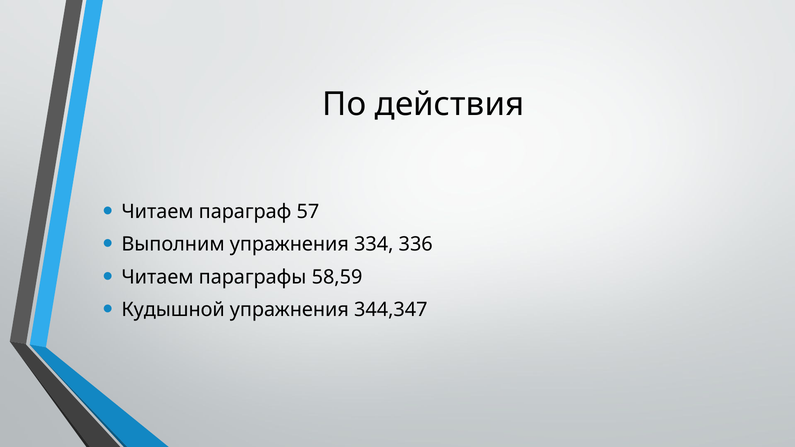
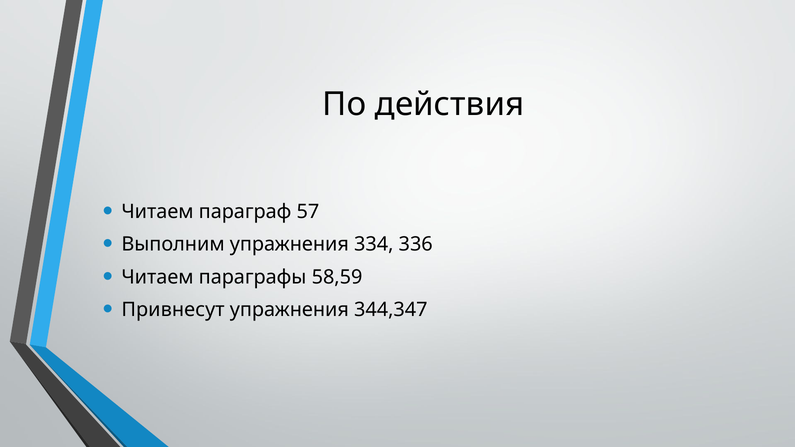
Кудышной: Кудышной -> Привнесут (173, 310)
